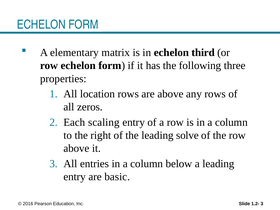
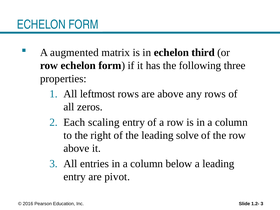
elementary: elementary -> augmented (74, 52)
location: location -> leftmost (98, 94)
basic: basic -> pivot (117, 177)
